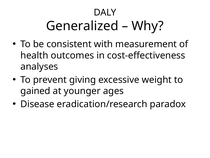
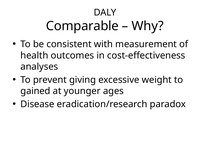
Generalized: Generalized -> Comparable (82, 26)
